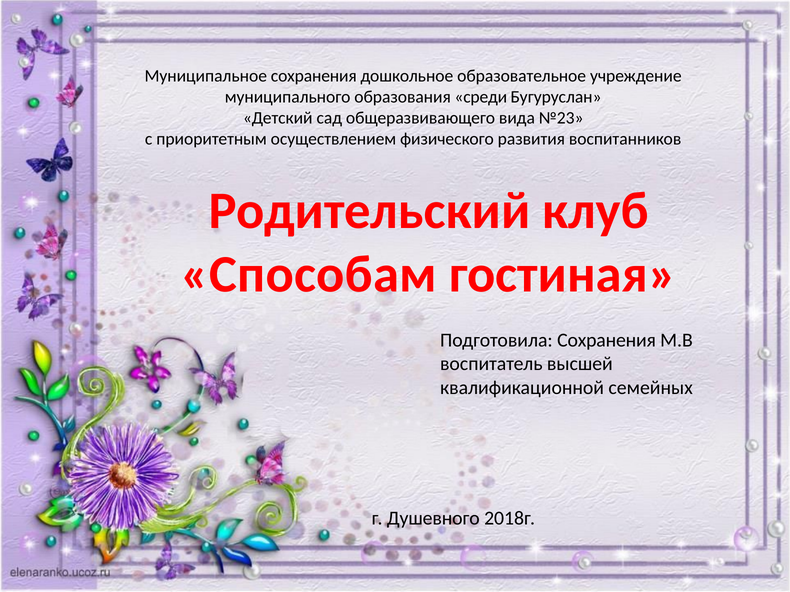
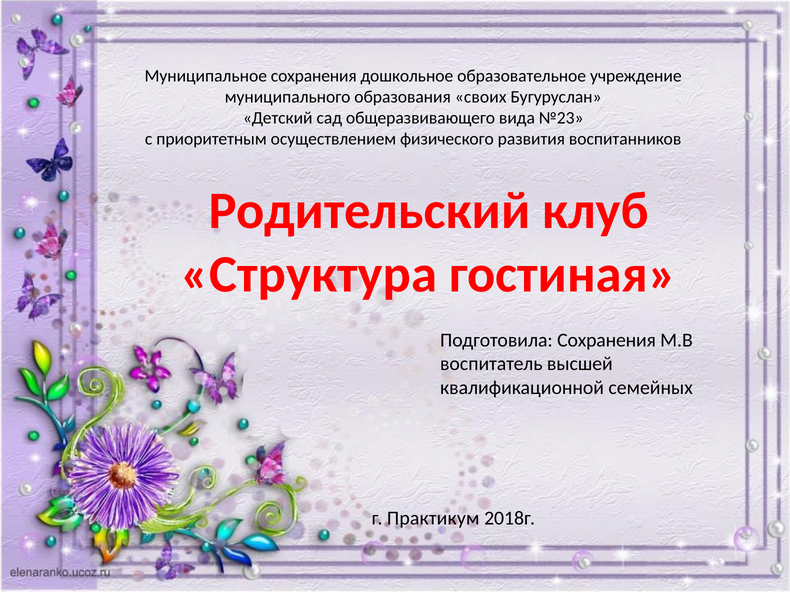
среди: среди -> своих (481, 97)
Способам: Способам -> Структура (309, 274)
Душевного: Душевного -> Практикум (433, 519)
